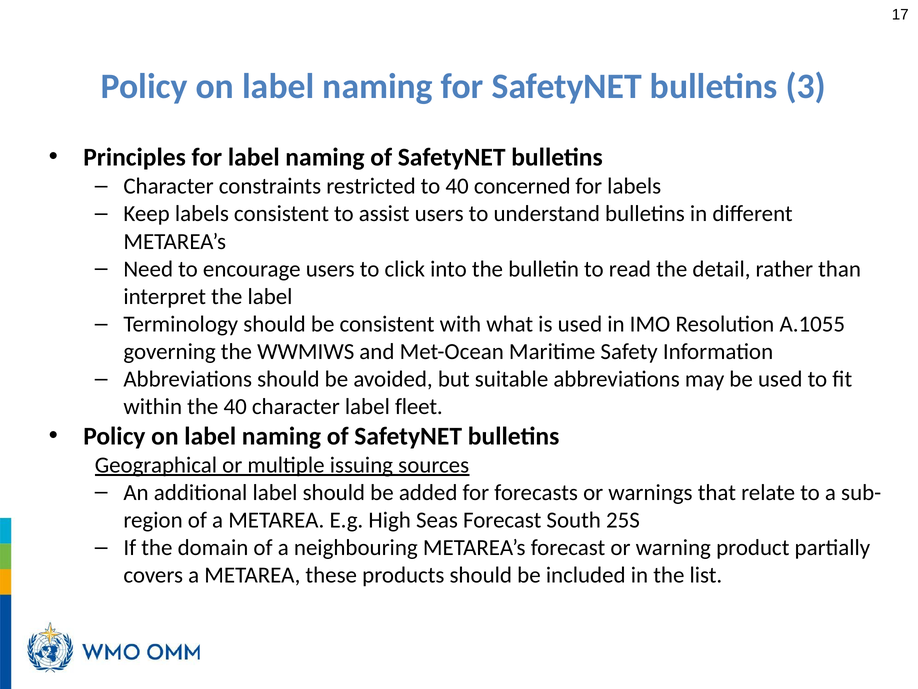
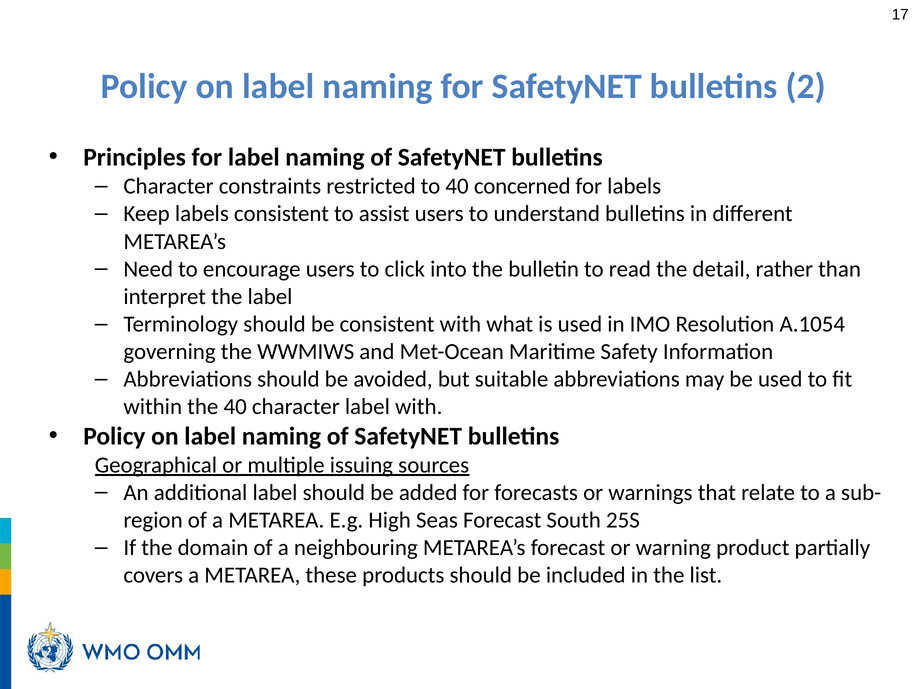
3: 3 -> 2 (806, 86)
A.1055: A.1055 -> A.1054 (812, 324)
label fleet: fleet -> with (419, 407)
